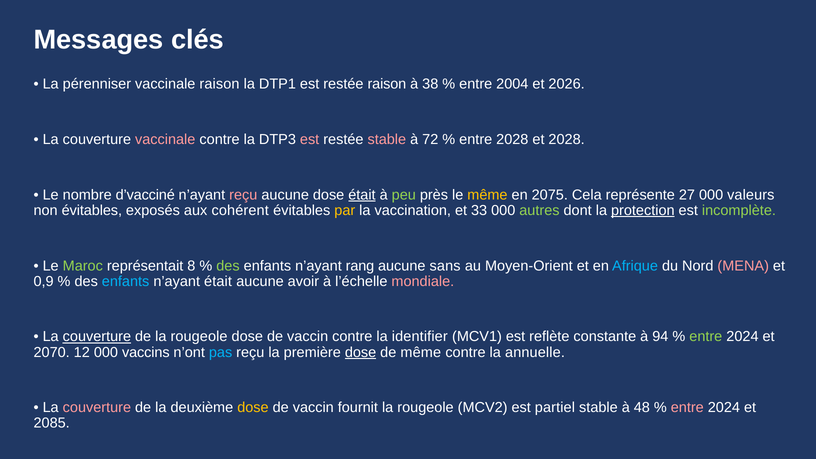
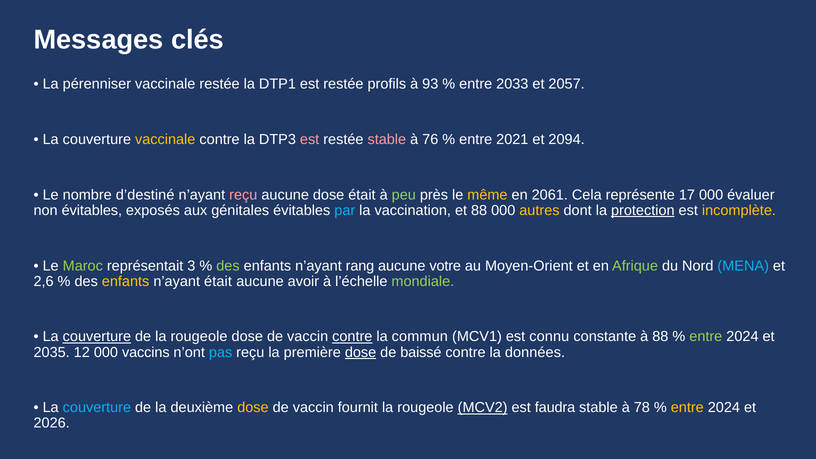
vaccinale raison: raison -> restée (220, 84)
restée raison: raison -> profils (387, 84)
38: 38 -> 93 (430, 84)
2004: 2004 -> 2033 (512, 84)
2026: 2026 -> 2057 (567, 84)
vaccinale colour: pink -> yellow (165, 139)
72: 72 -> 76 (430, 139)
entre 2028: 2028 -> 2021 (512, 139)
et 2028: 2028 -> 2094 (567, 139)
d’vacciné: d’vacciné -> d’destiné (145, 195)
était underline: present -> none (362, 195)
2075: 2075 -> 2061 (550, 195)
27: 27 -> 17 (687, 195)
valeurs: valeurs -> évaluer (751, 195)
cohérent: cohérent -> génitales (240, 210)
par colour: yellow -> light blue (345, 210)
et 33: 33 -> 88 (479, 210)
autres colour: light green -> yellow (539, 210)
incomplète colour: light green -> yellow (739, 210)
représentait 8: 8 -> 3 (191, 266)
sans: sans -> votre (445, 266)
Afrique colour: light blue -> light green (635, 266)
MENA colour: pink -> light blue (743, 266)
0,9: 0,9 -> 2,6 (44, 281)
enfants colour: light blue -> yellow (126, 281)
mondiale colour: pink -> light green (423, 281)
contre underline: none -> present (352, 337)
identifier: identifier -> commun (420, 337)
reflète: reflète -> connu (549, 337)
à 94: 94 -> 88 (660, 337)
2070: 2070 -> 2035 (52, 352)
de même: même -> baissé (421, 352)
annuelle: annuelle -> données (535, 352)
couverture colour: pink -> light blue (97, 408)
MCV2 underline: none -> present (483, 408)
partiel: partiel -> faudra (555, 408)
48: 48 -> 78 (642, 408)
entre colour: pink -> yellow (687, 408)
2085: 2085 -> 2026 (52, 423)
